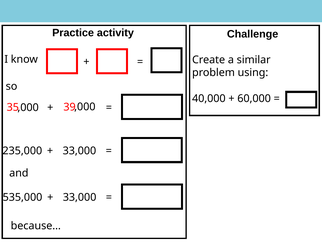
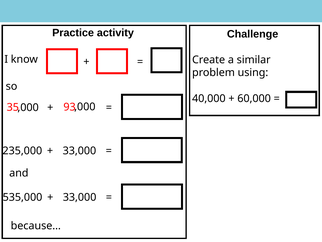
39: 39 -> 93 (70, 107)
